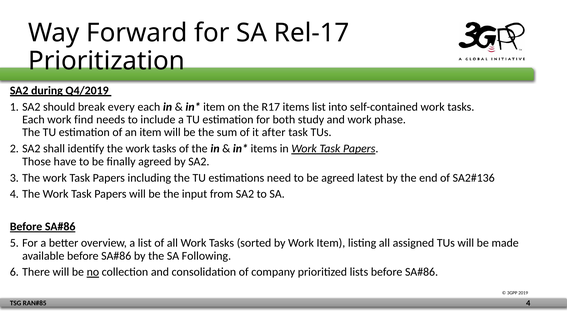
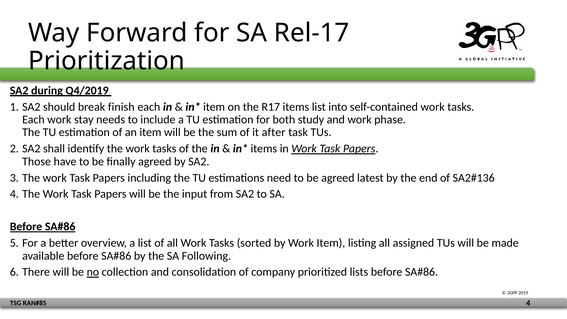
every: every -> finish (121, 107)
find: find -> stay (84, 120)
